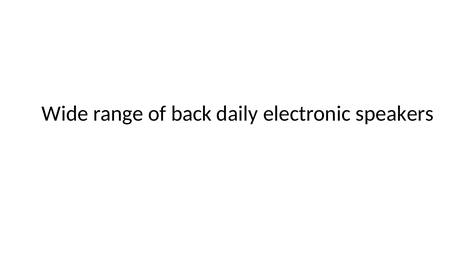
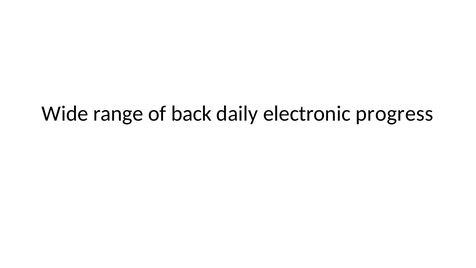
speakers: speakers -> progress (395, 113)
